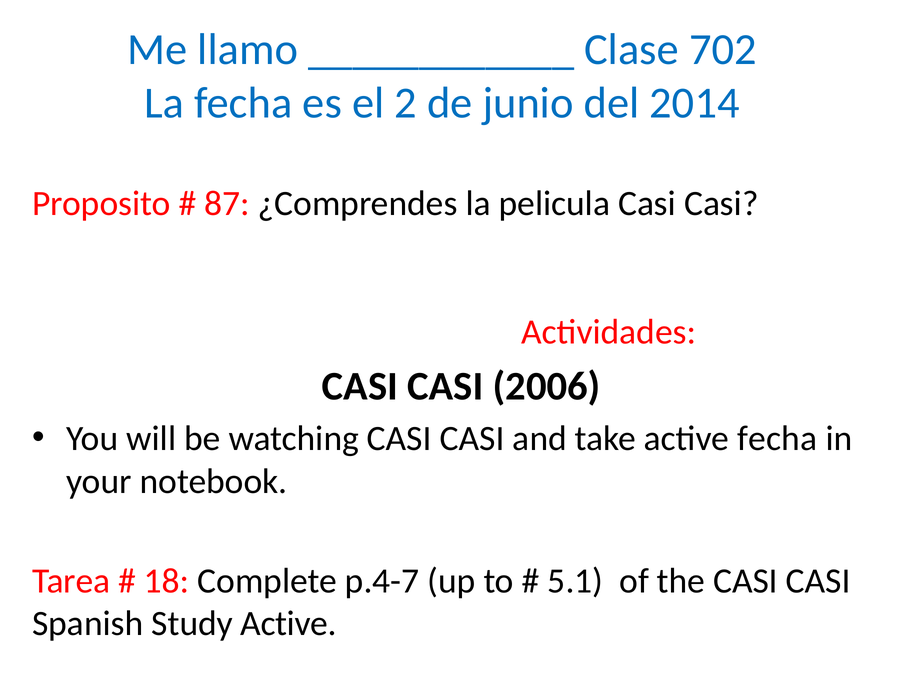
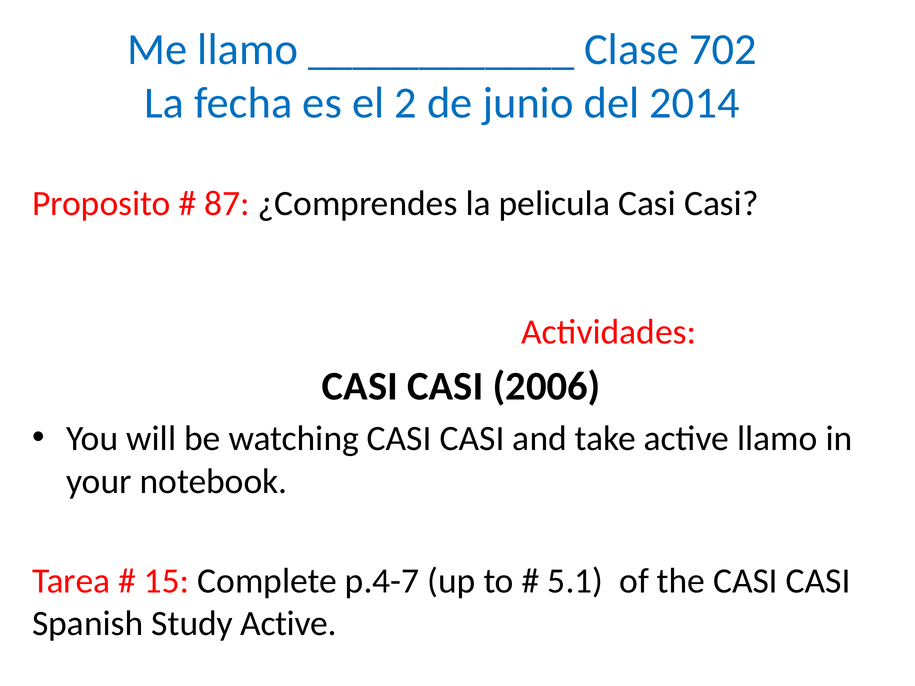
active fecha: fecha -> llamo (777, 439)
18: 18 -> 15 (167, 581)
